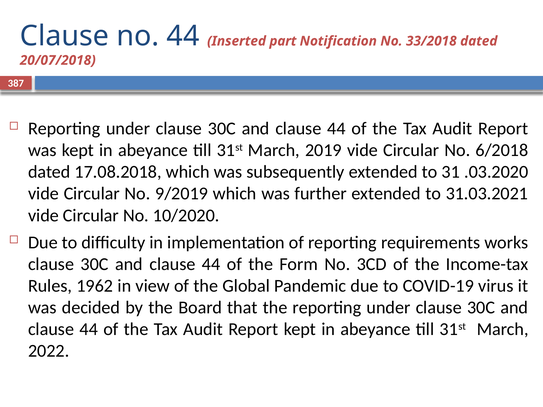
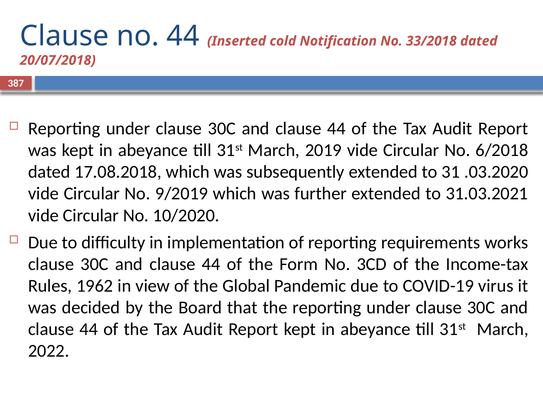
part: part -> cold (283, 41)
